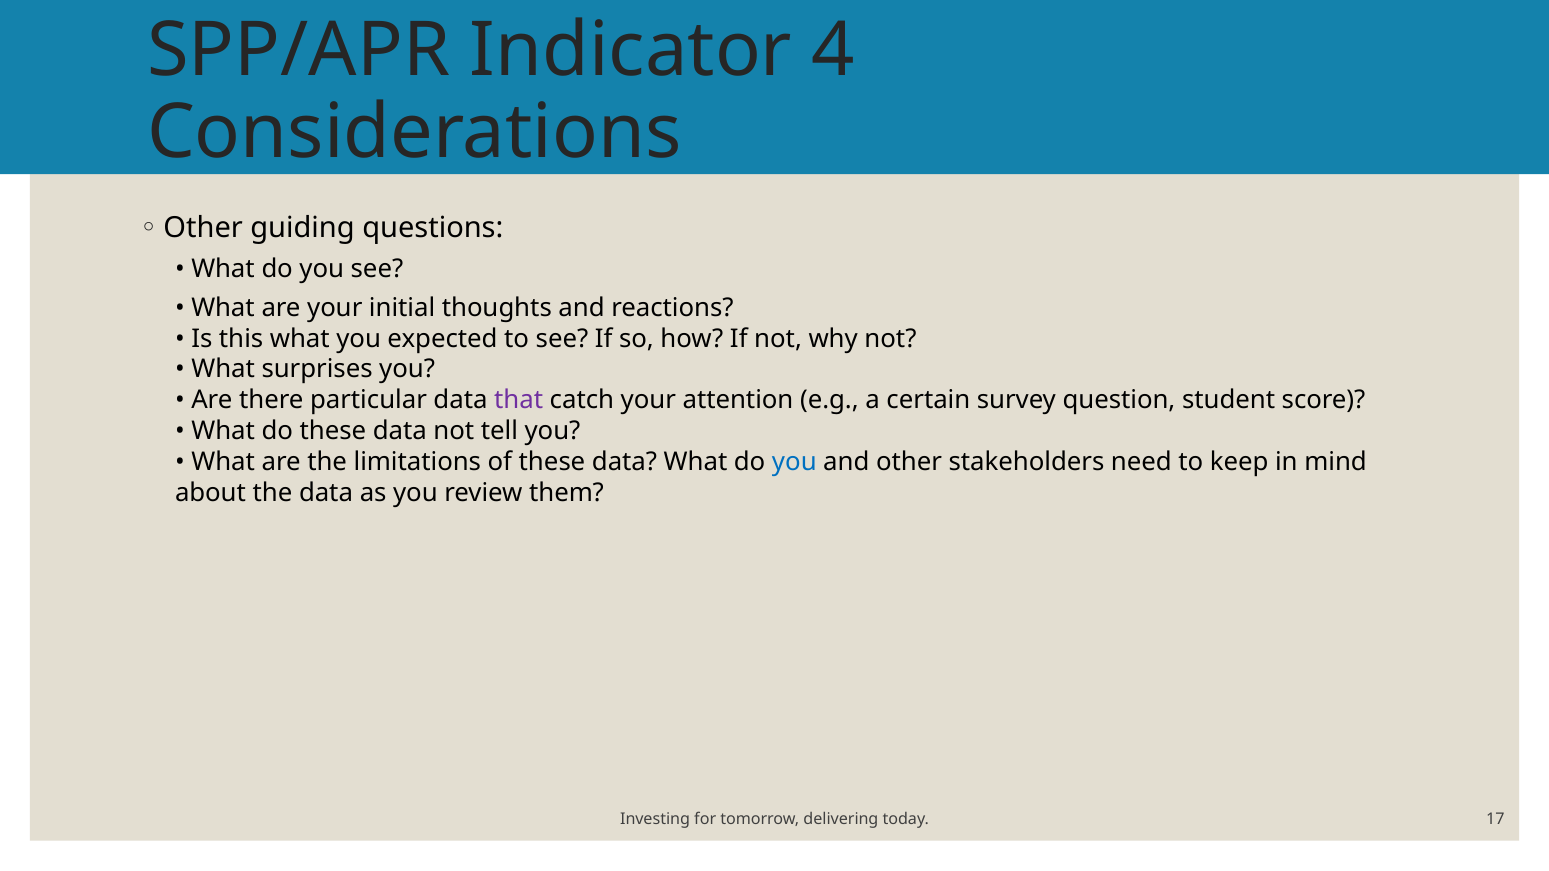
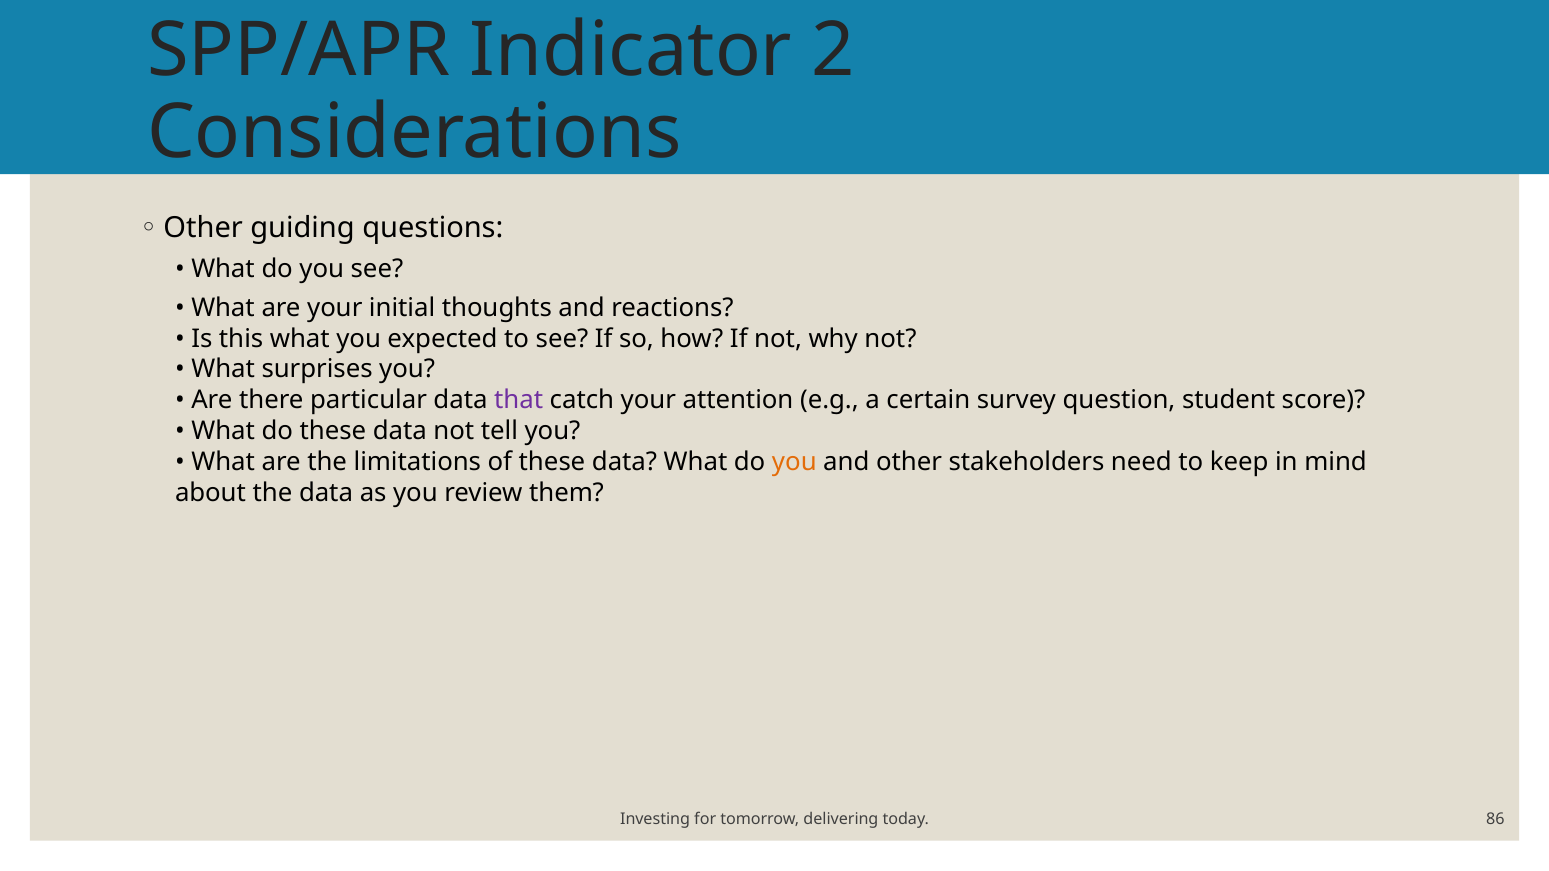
4: 4 -> 2 (834, 50)
you colour: blue -> orange (794, 462)
17: 17 -> 86 (1495, 819)
